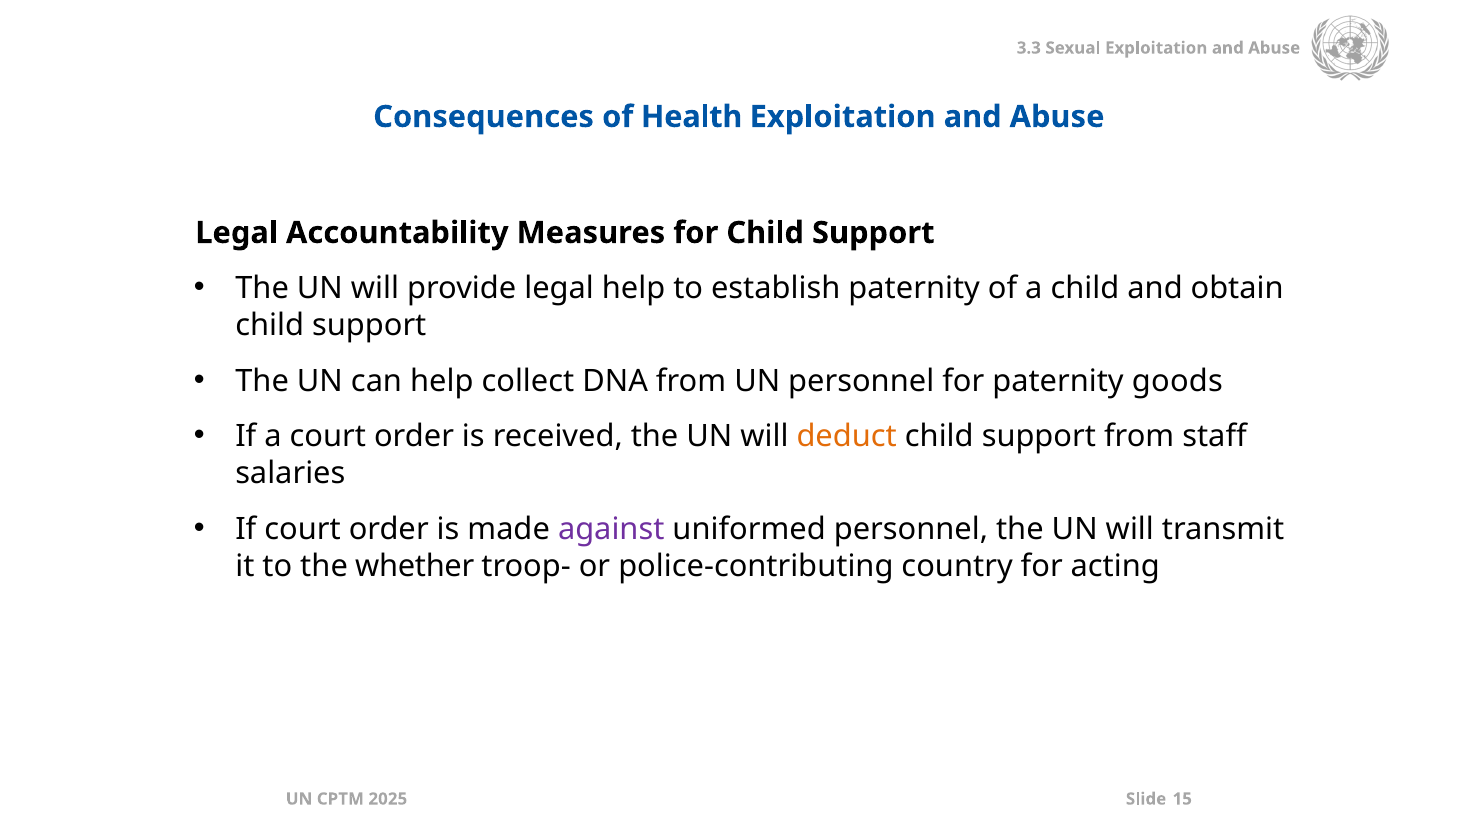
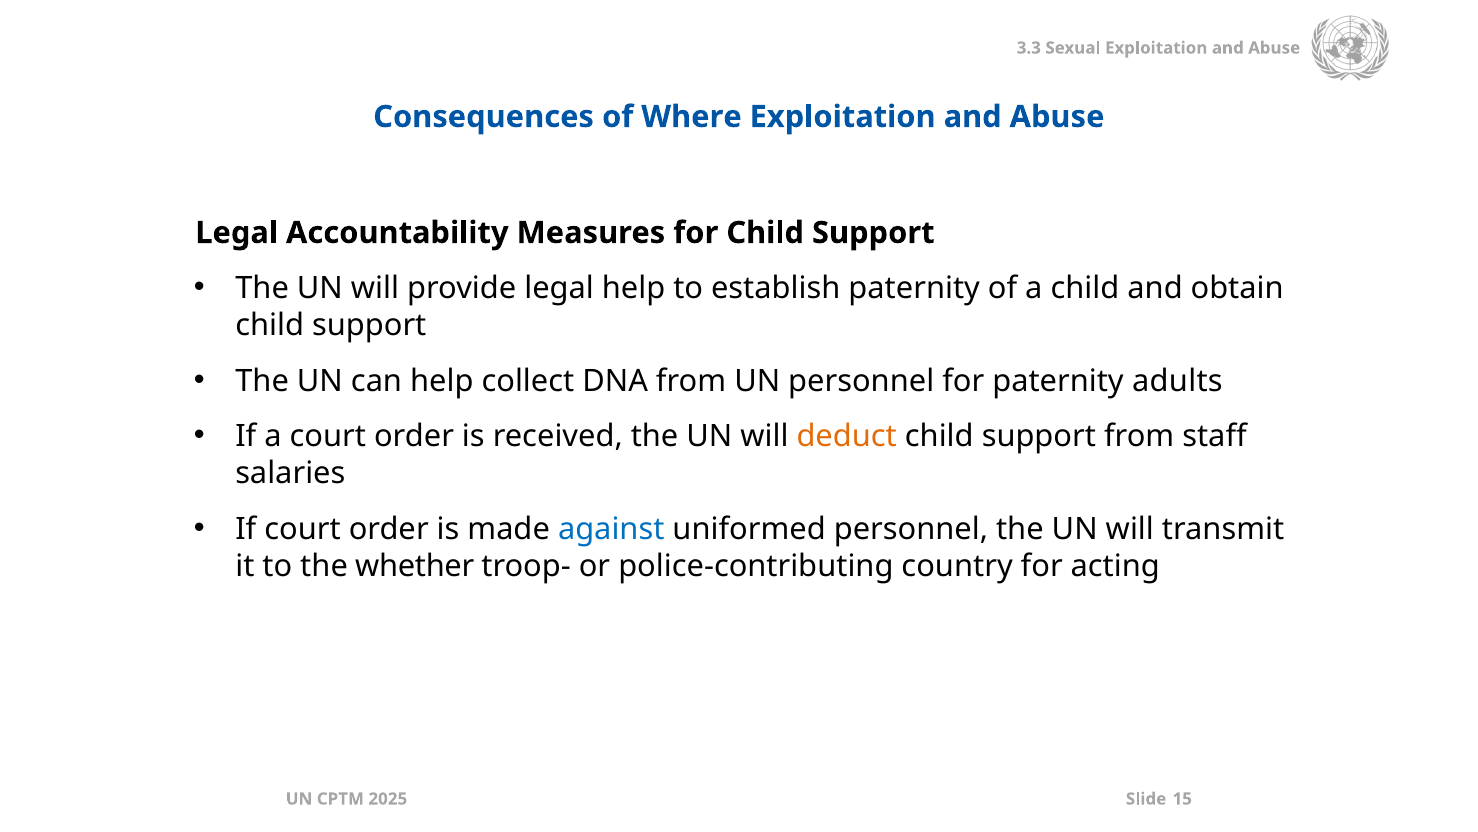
Health: Health -> Where (691, 117)
goods: goods -> adults (1177, 381)
against colour: purple -> blue (611, 528)
